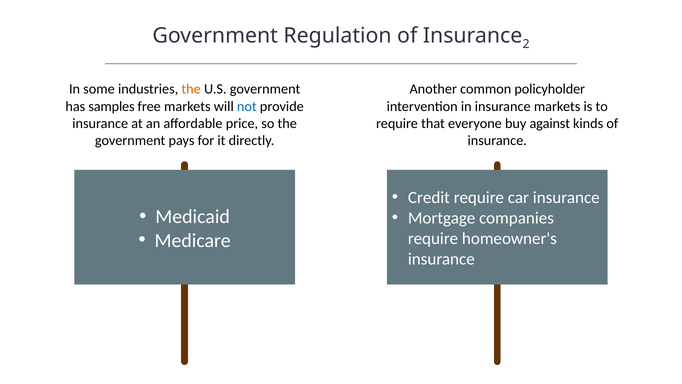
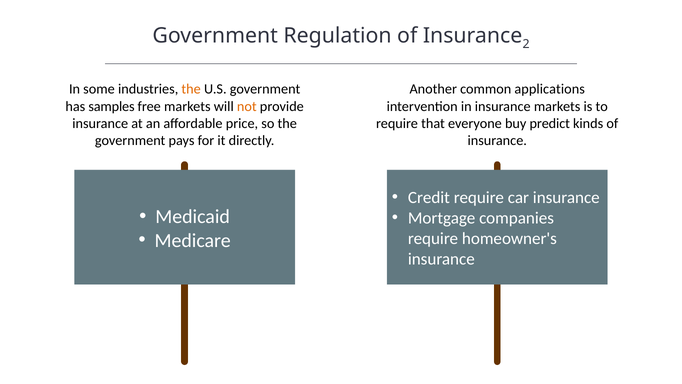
policyholder: policyholder -> applications (550, 89)
not colour: blue -> orange (247, 106)
against: against -> predict (550, 123)
